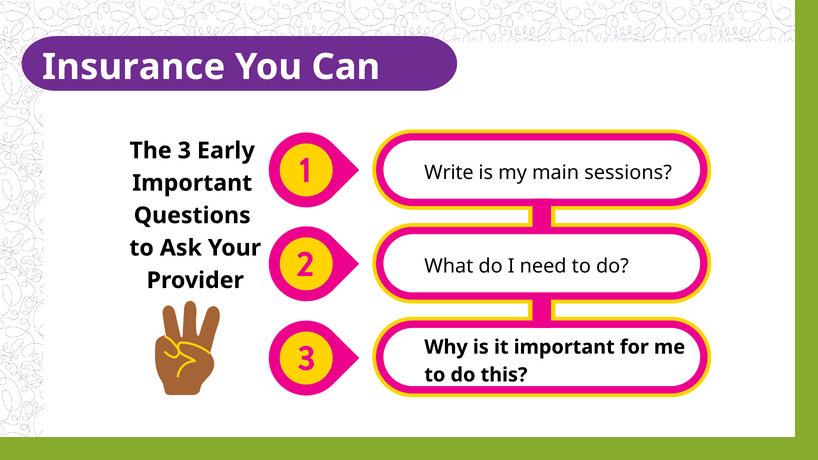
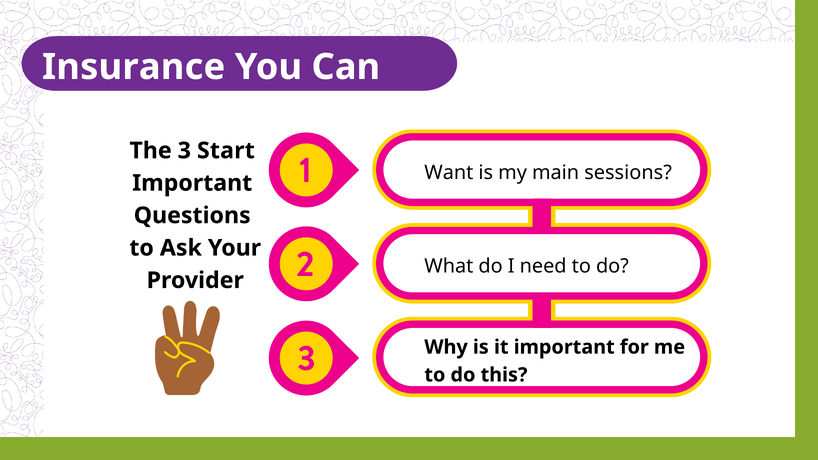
Early: Early -> Start (226, 151)
Write: Write -> Want (449, 173)
